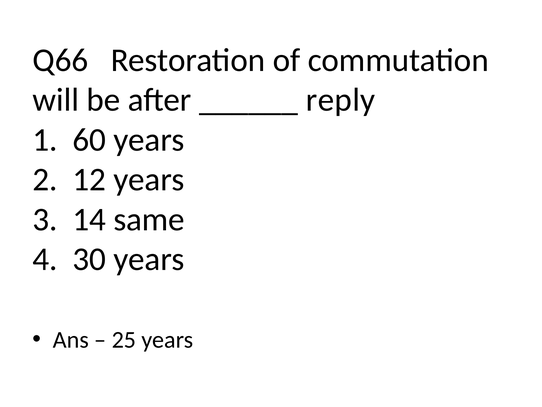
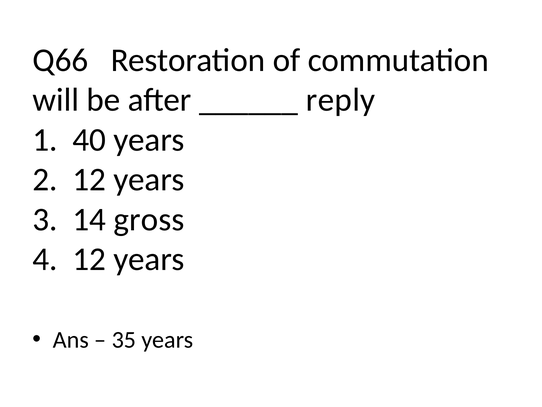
60: 60 -> 40 (89, 140)
same: same -> gross (149, 219)
4 30: 30 -> 12 (89, 259)
25: 25 -> 35 (124, 340)
